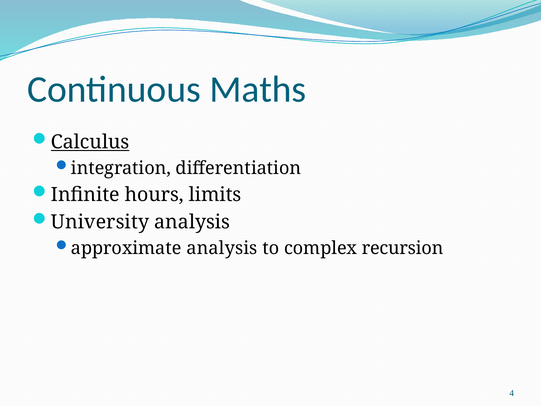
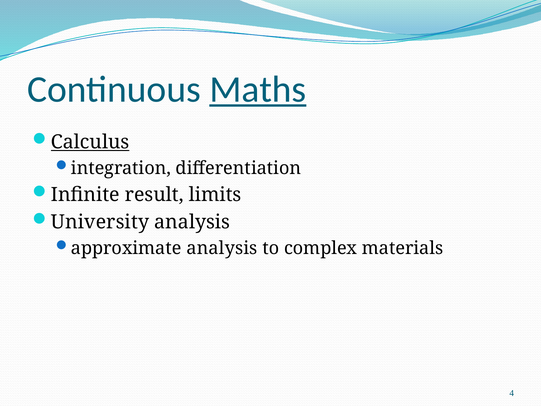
Maths underline: none -> present (258, 89)
hours: hours -> result (154, 195)
recursion: recursion -> materials (402, 248)
